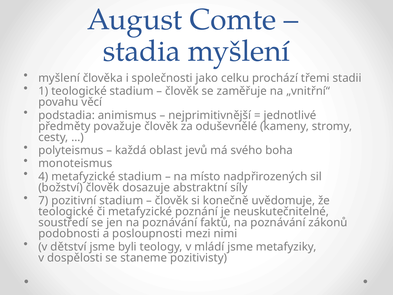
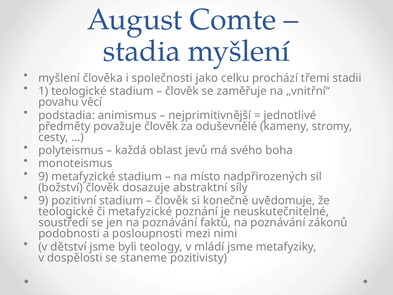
4: 4 -> 9 (43, 176)
7: 7 -> 9 (43, 200)
